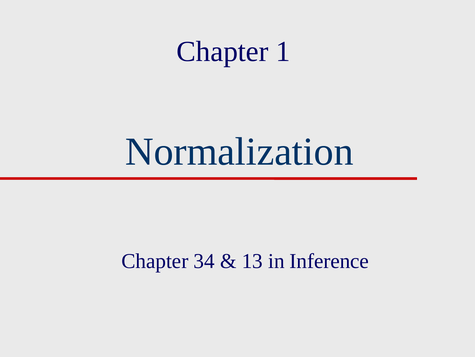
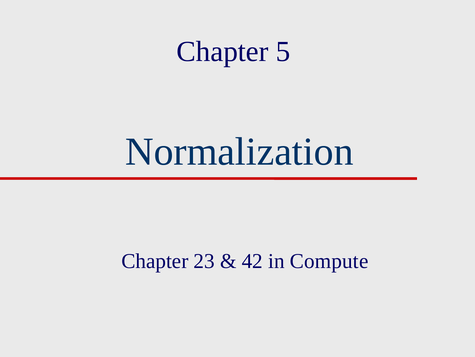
1: 1 -> 5 (283, 51)
34: 34 -> 23 (204, 261)
13: 13 -> 42 (252, 261)
Inference: Inference -> Compute (329, 261)
